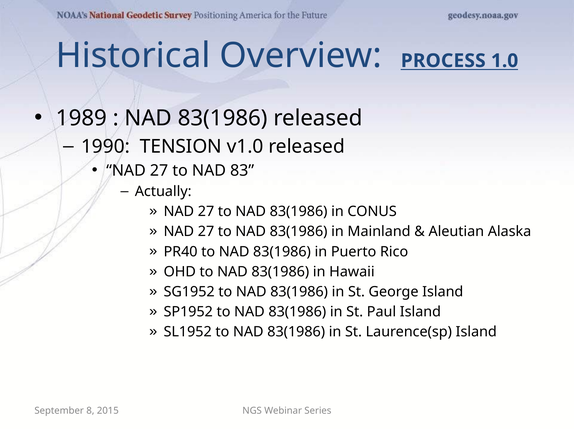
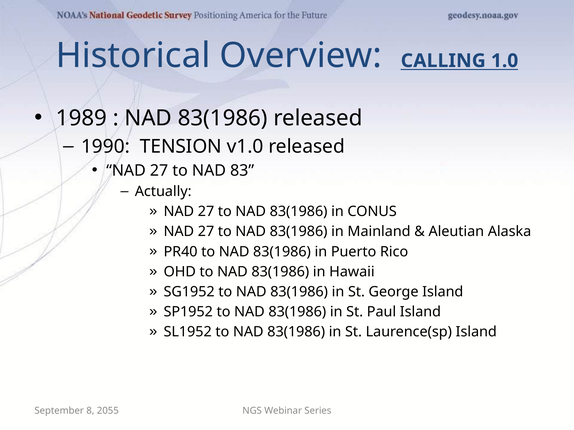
PROCESS: PROCESS -> CALLING (443, 61)
2015: 2015 -> 2055 (108, 411)
